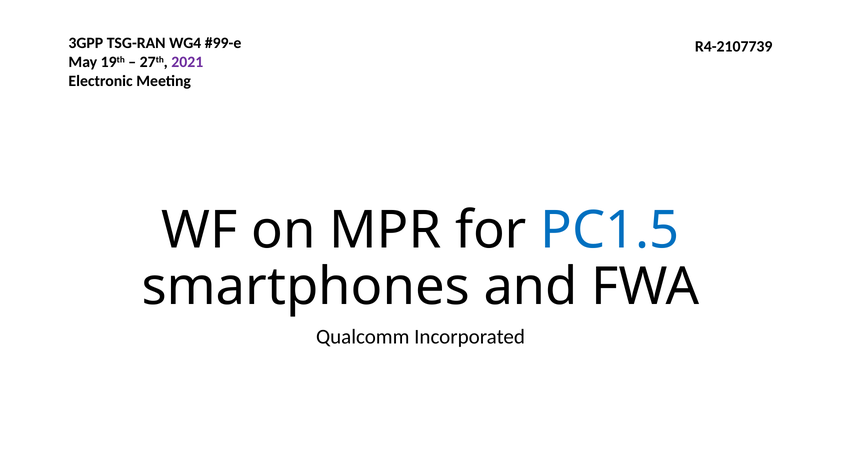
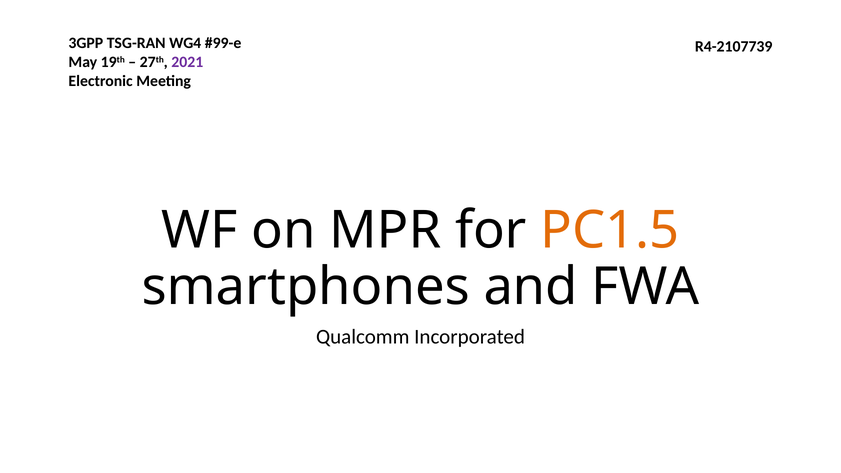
PC1.5 colour: blue -> orange (610, 230)
